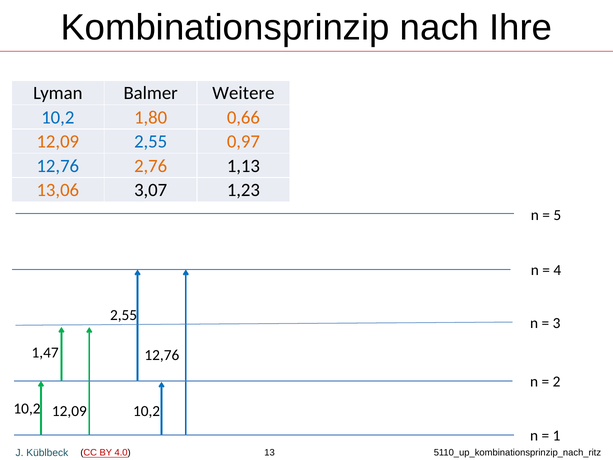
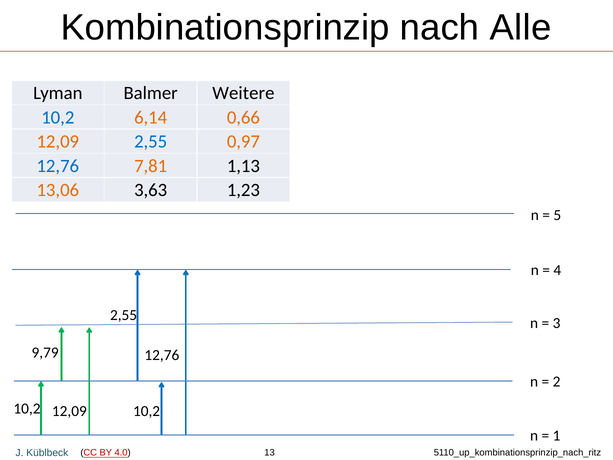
Ihre: Ihre -> Alle (521, 28)
1,80: 1,80 -> 6,14 (151, 117)
2,76: 2,76 -> 7,81 (151, 166)
3,07: 3,07 -> 3,63 (151, 190)
1,47: 1,47 -> 9,79 (45, 352)
